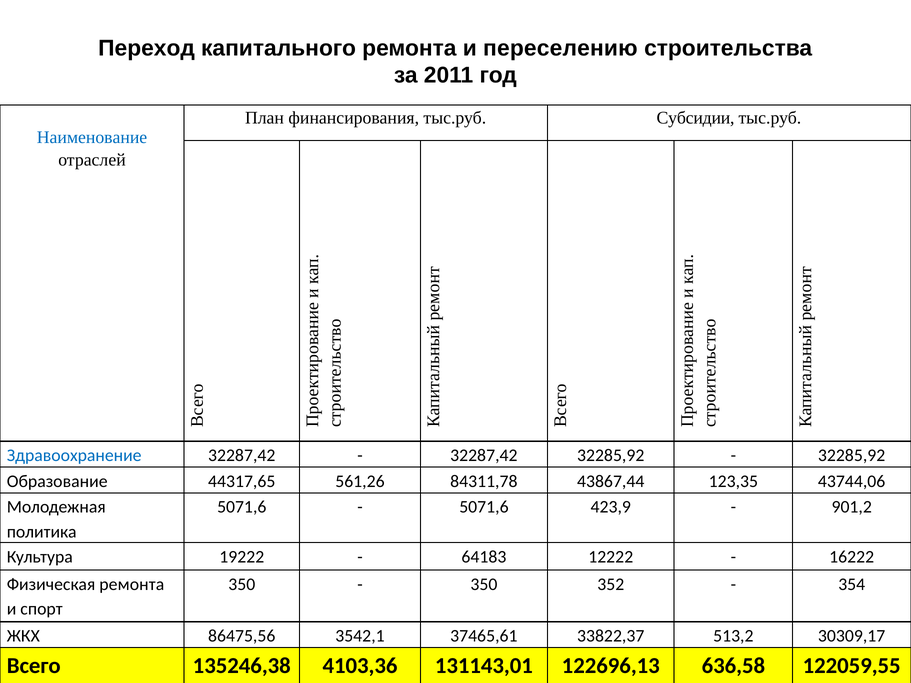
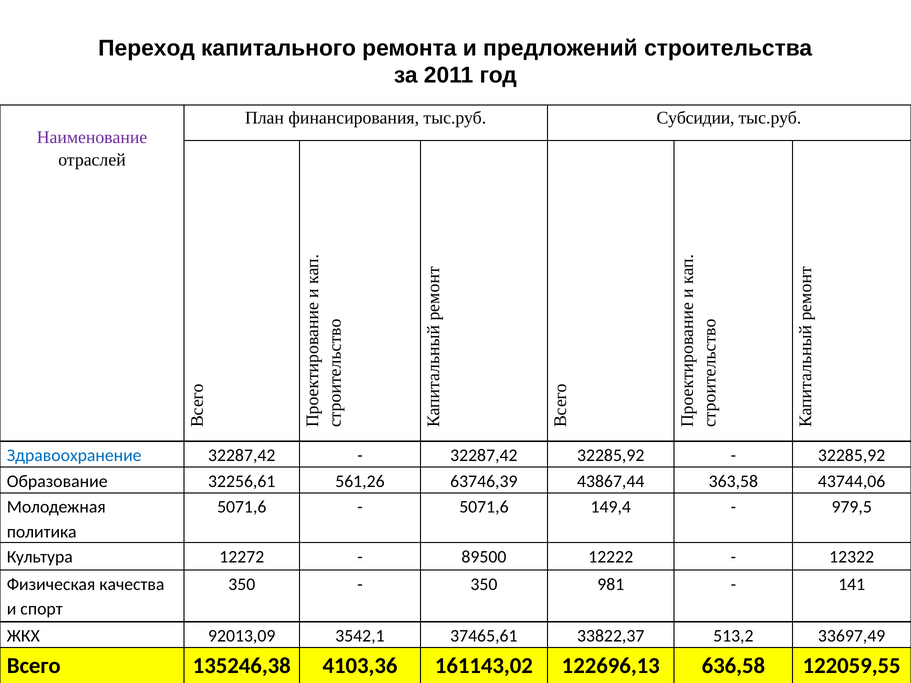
переселению: переселению -> предложений (560, 48)
Наименование colour: blue -> purple (92, 137)
44317,65: 44317,65 -> 32256,61 (242, 482)
84311,78: 84311,78 -> 63746,39 (484, 482)
123,35: 123,35 -> 363,58 (733, 482)
423,9: 423,9 -> 149,4 (611, 507)
901,2: 901,2 -> 979,5 (852, 507)
19222: 19222 -> 12272 (242, 557)
64183: 64183 -> 89500 (484, 557)
16222: 16222 -> 12322 (852, 557)
Физическая ремонта: ремонта -> качества (132, 585)
352: 352 -> 981 (611, 585)
354: 354 -> 141 (852, 585)
86475,56: 86475,56 -> 92013,09 (242, 636)
30309,17: 30309,17 -> 33697,49 (852, 636)
131143,01: 131143,01 -> 161143,02 (484, 666)
